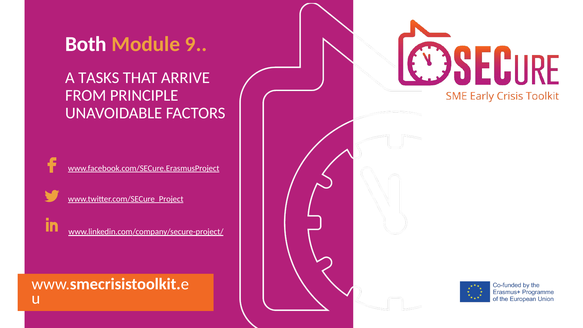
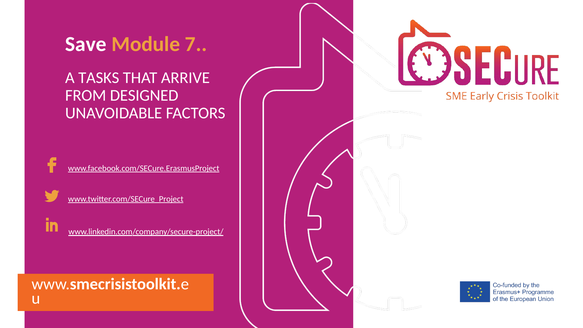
Both: Both -> Save (86, 44)
9: 9 -> 7 (196, 44)
PRINCIPLE: PRINCIPLE -> DESIGNED (144, 95)
